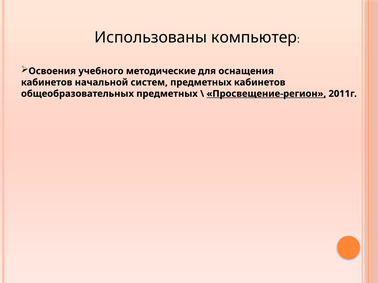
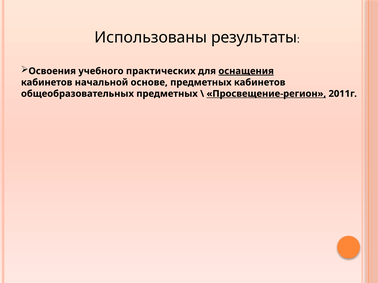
компьютер: компьютер -> результаты (254, 38)
методические: методические -> практических (161, 71)
оснащения underline: none -> present (246, 71)
систем: систем -> основе (149, 83)
